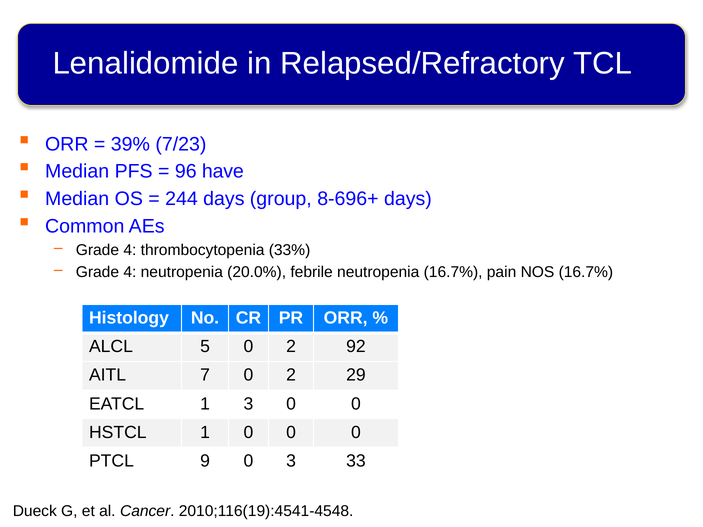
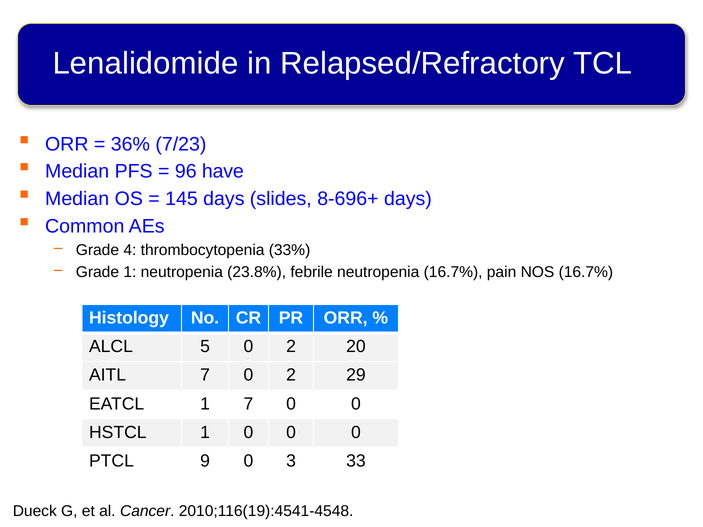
39%: 39% -> 36% (130, 144)
244: 244 -> 145 (181, 199)
group: group -> slides (281, 199)
4: 4 -> 1 (130, 272)
20.0%: 20.0% -> 23.8% (257, 272)
92: 92 -> 20 (356, 347)
1 3: 3 -> 7 (248, 404)
